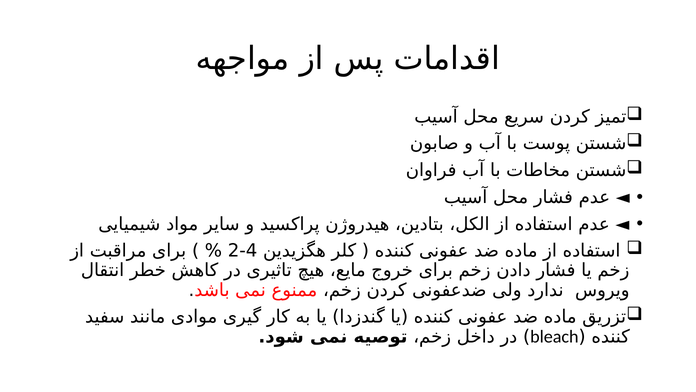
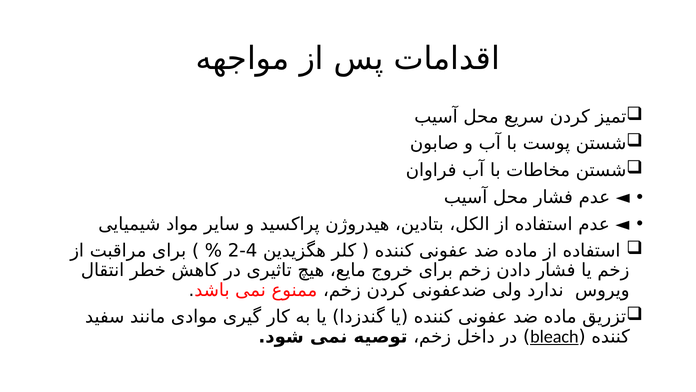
bleach underline: none -> present (554, 336)
